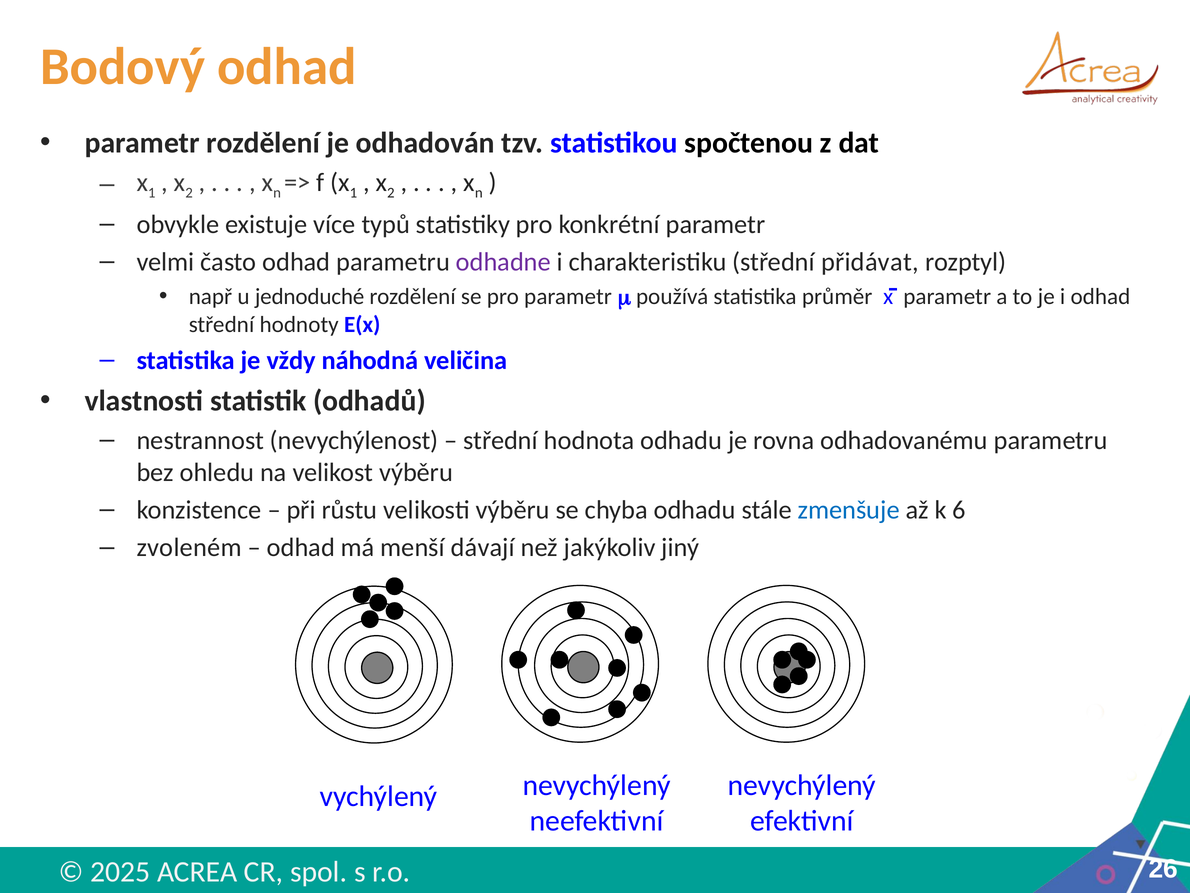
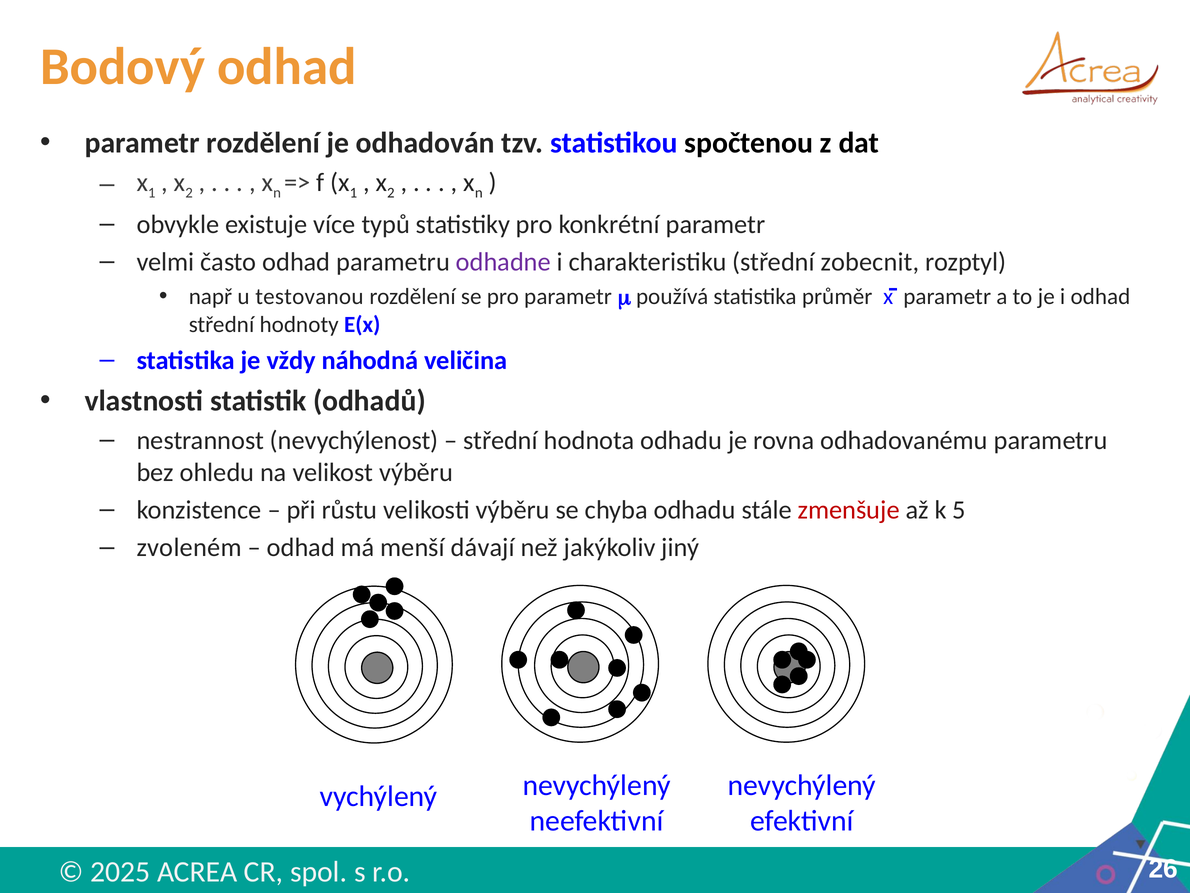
přidávat: přidávat -> zobecnit (870, 262)
jednoduché: jednoduché -> testovanou (309, 297)
zmenšuje colour: blue -> red (849, 510)
6: 6 -> 5 (959, 510)
